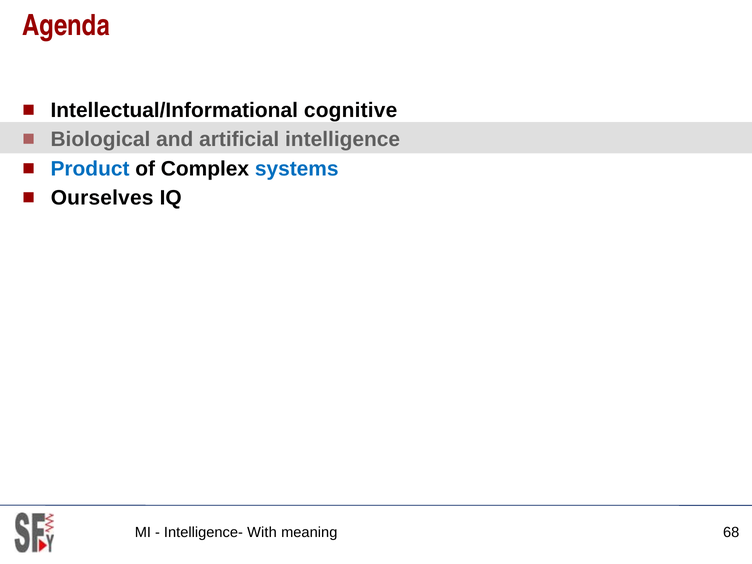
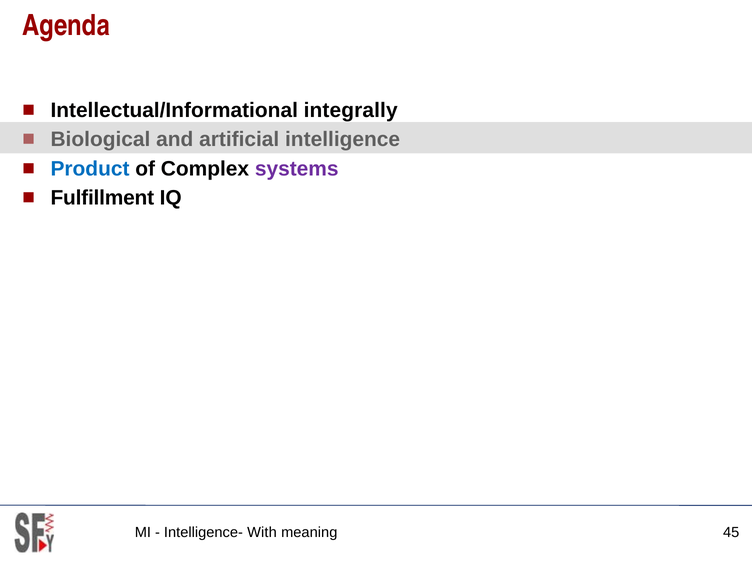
cognitive: cognitive -> integrally (351, 110)
systems colour: blue -> purple (297, 169)
Ourselves: Ourselves -> Fulfillment (102, 198)
68: 68 -> 45 (731, 532)
